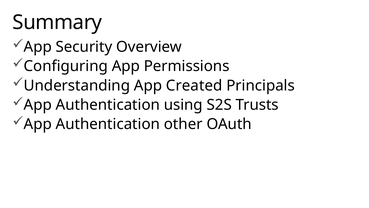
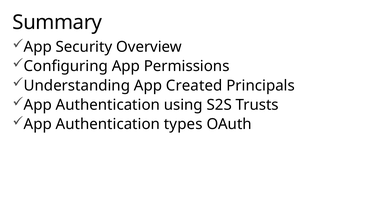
other: other -> types (183, 124)
